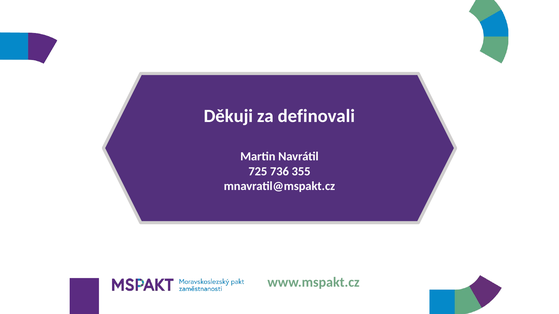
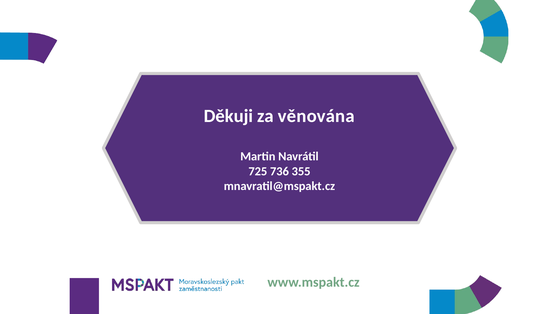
definovali: definovali -> věnována (316, 116)
